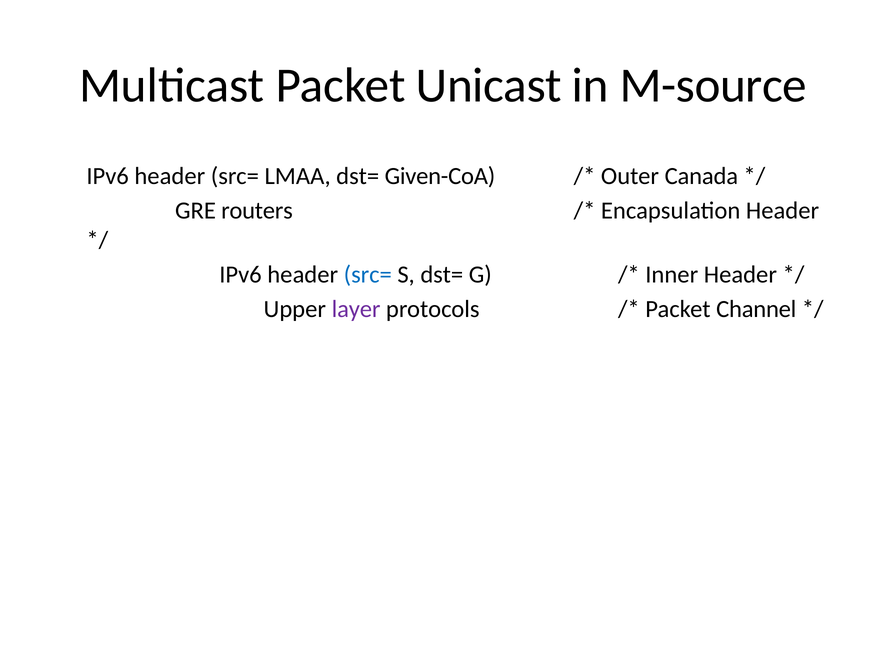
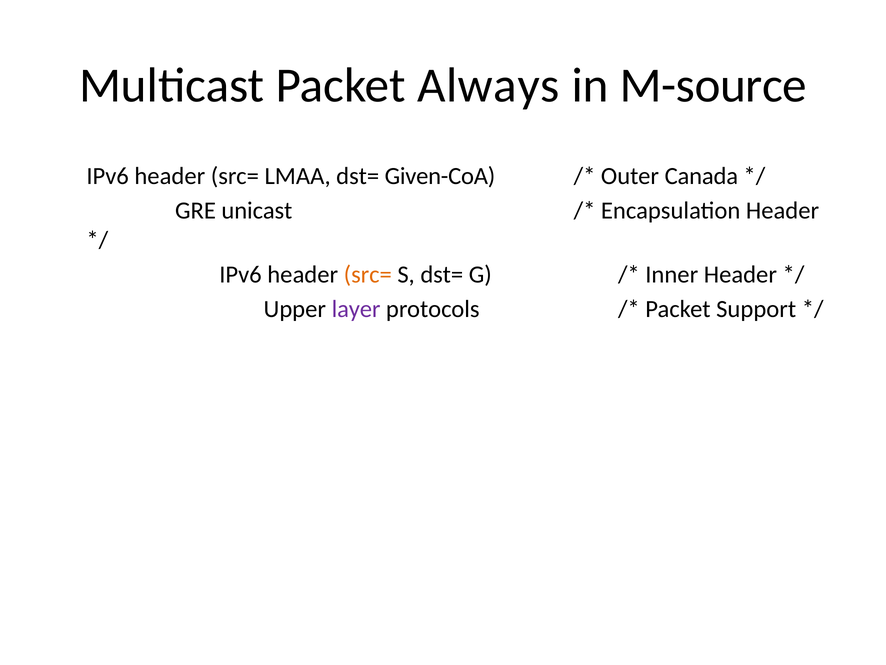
Unicast: Unicast -> Always (488, 85)
routers: routers -> unicast (257, 210)
src= colour: blue -> orange (368, 274)
Channel: Channel -> Support (756, 309)
